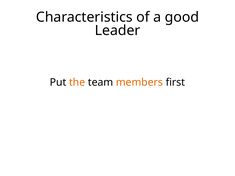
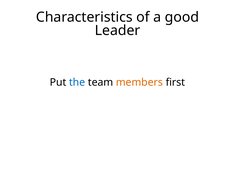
the colour: orange -> blue (77, 82)
